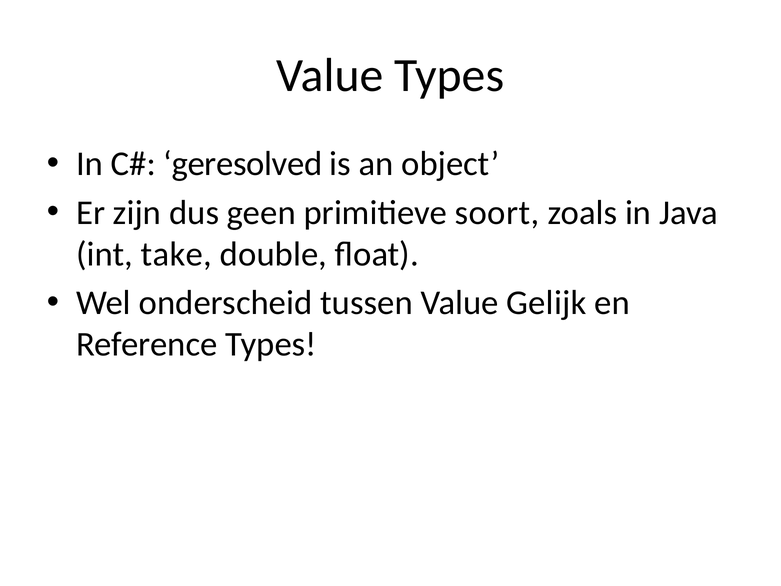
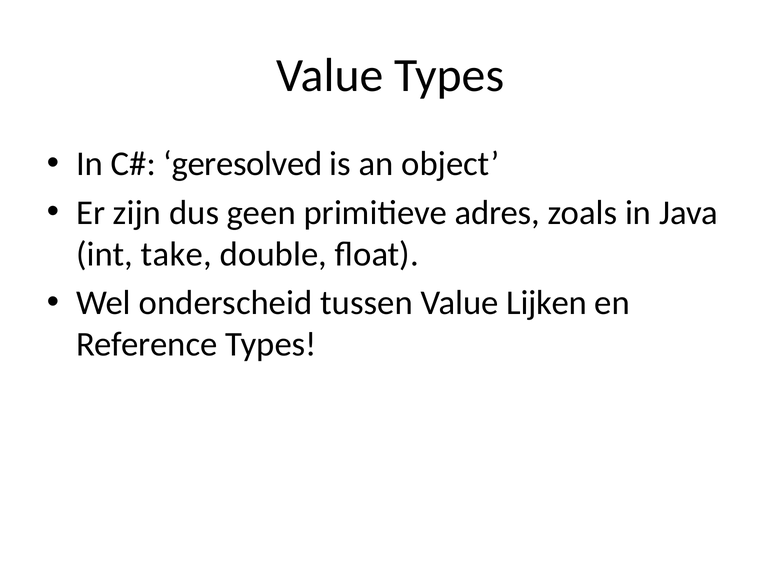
soort: soort -> adres (497, 212)
Gelijk: Gelijk -> Lijken (547, 303)
